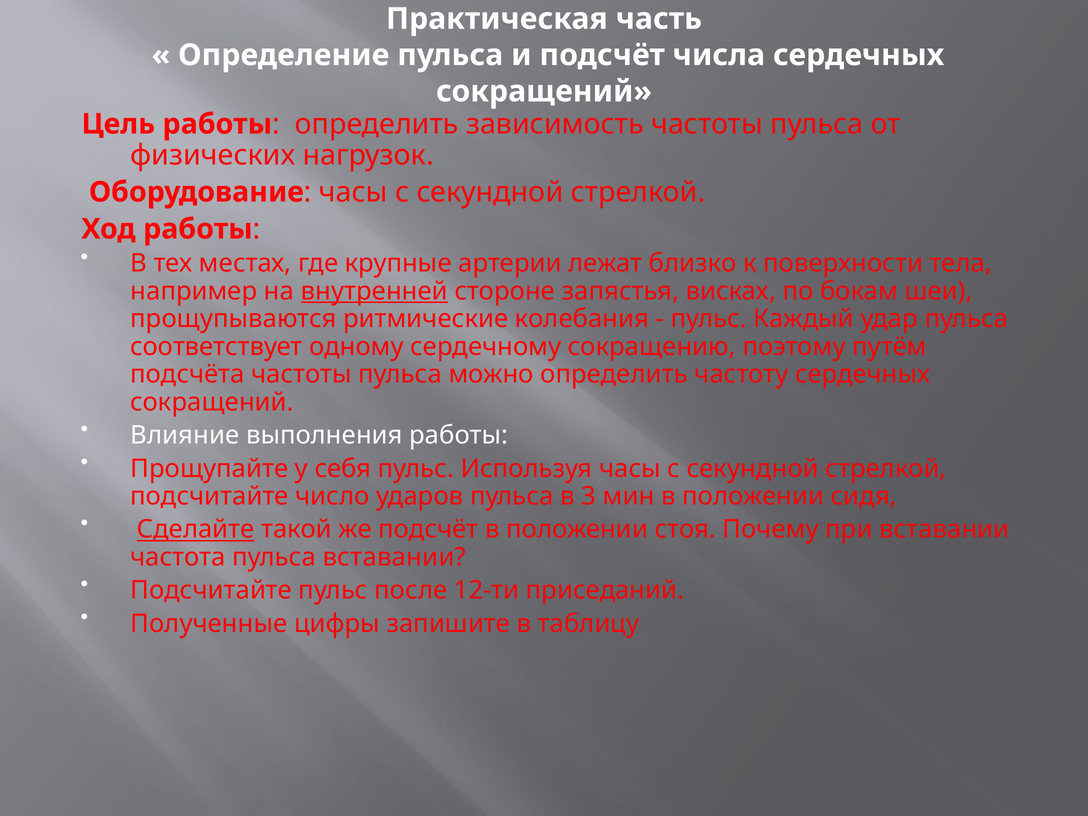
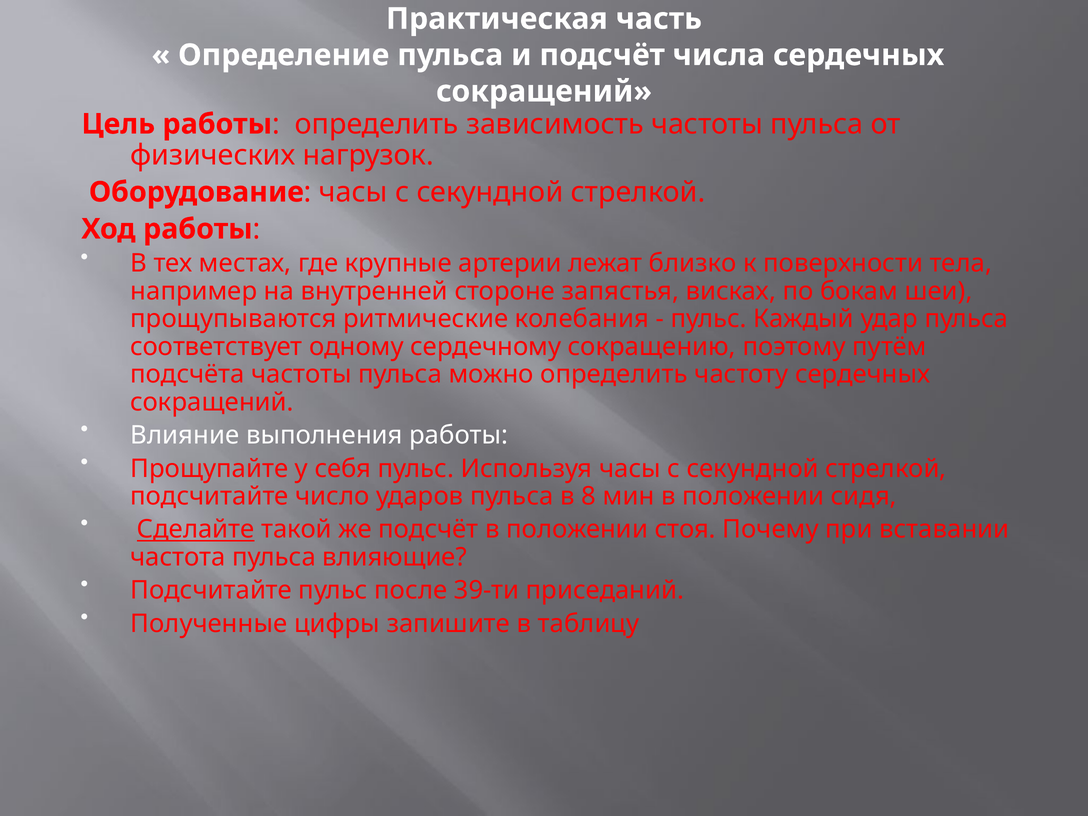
внутренней underline: present -> none (374, 291)
3: 3 -> 8 (589, 496)
пульса вставании: вставании -> влияющие (395, 557)
12-ти: 12-ти -> 39-ти (487, 590)
